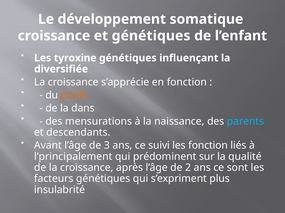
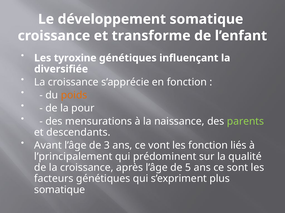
et génétiques: génétiques -> transforme (151, 36)
dans: dans -> pour (83, 109)
parents colour: light blue -> light green (245, 122)
suivi: suivi -> vont (159, 146)
2: 2 -> 5 (188, 168)
insulabrité: insulabrité -> somatique (60, 190)
